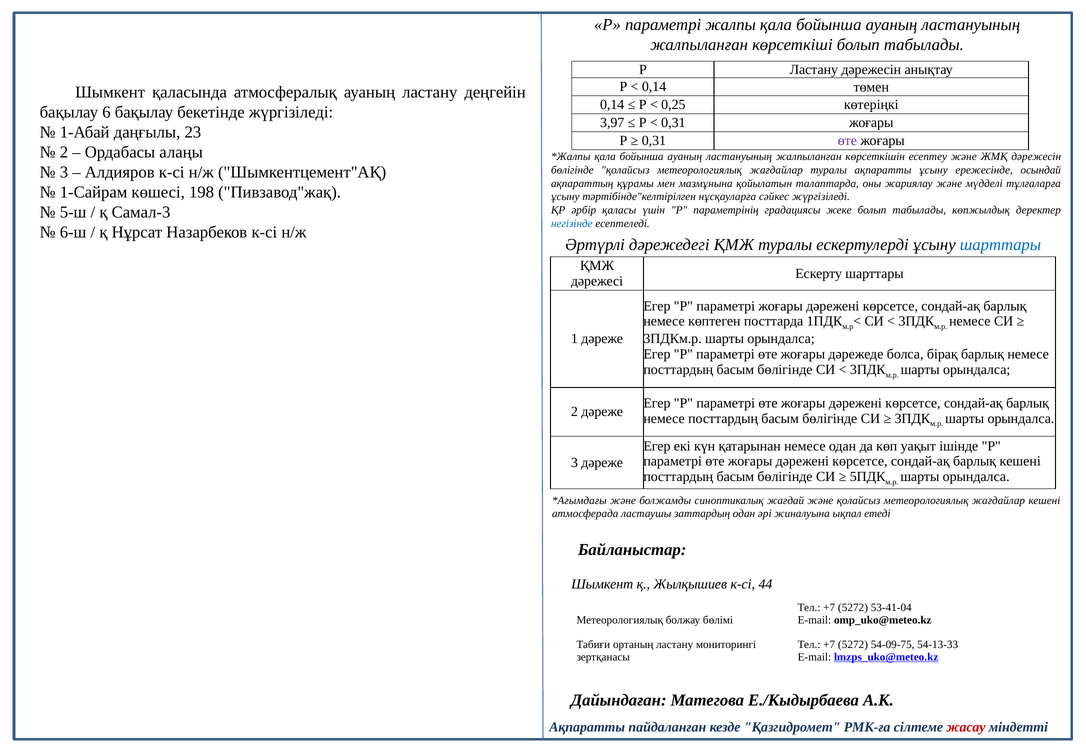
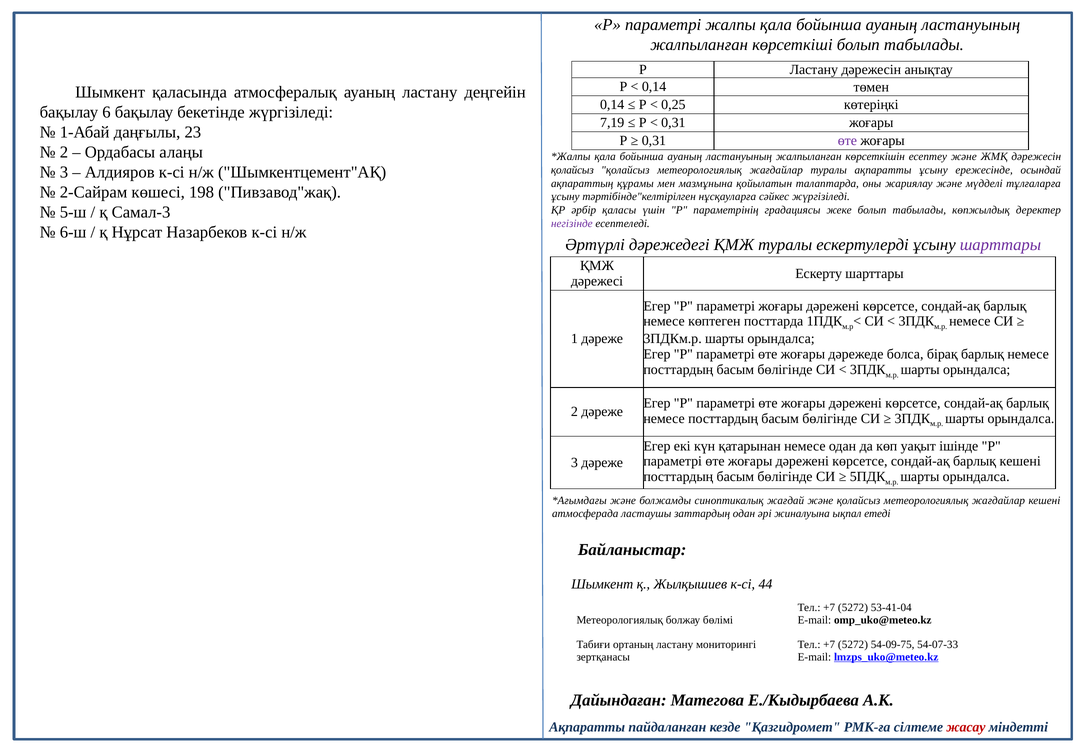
3,97: 3,97 -> 7,19 (612, 123)
бөлігінде: бөлігінде -> қолайсыз (572, 170)
1-Сайрам: 1-Сайрам -> 2-Сайрам (94, 192)
негізінде colour: blue -> purple (572, 223)
шарттары colour: blue -> purple (1000, 245)
54-13-33: 54-13-33 -> 54-07-33 (938, 644)
